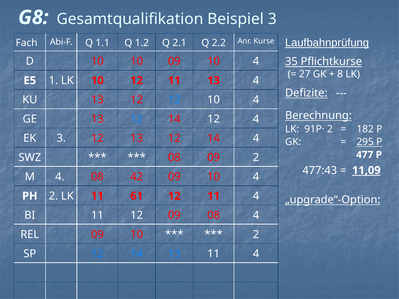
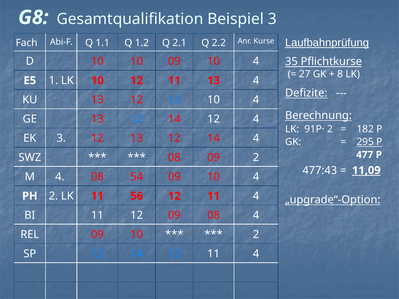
42: 42 -> 54 (137, 177)
61: 61 -> 56 (137, 196)
